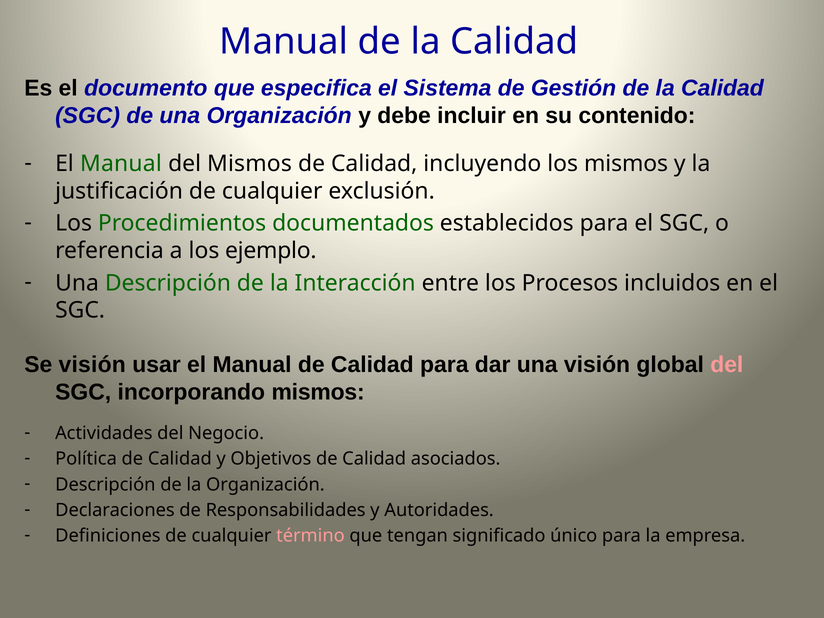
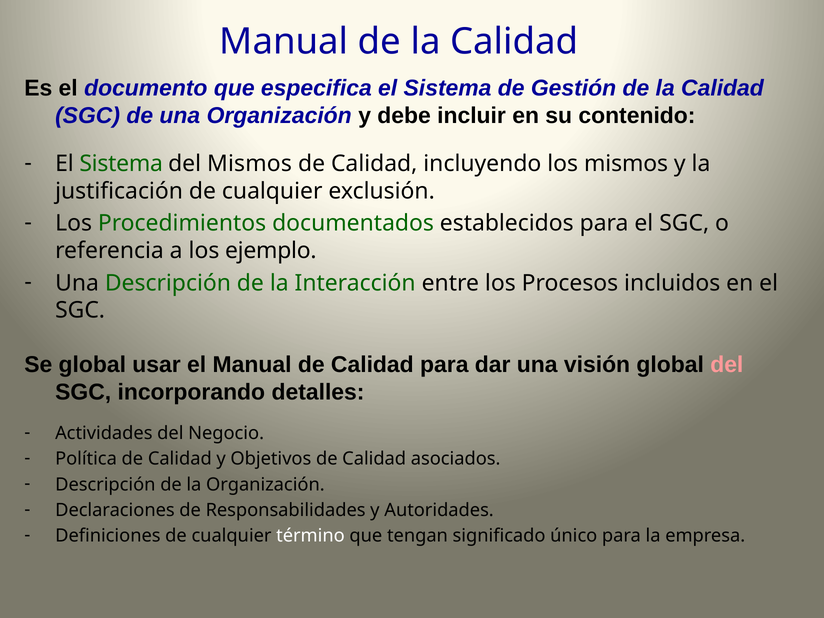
Manual: Manual -> Sistema (121, 164)
Se visión: visión -> global (92, 365)
incorporando mismos: mismos -> detalles (318, 392)
término colour: pink -> white (310, 536)
